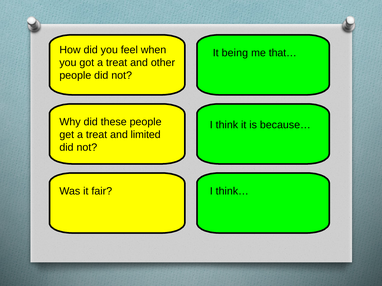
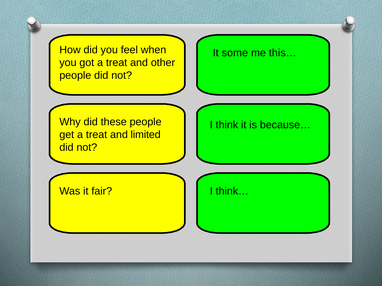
being: being -> some (235, 53)
that…: that… -> this… (283, 53)
